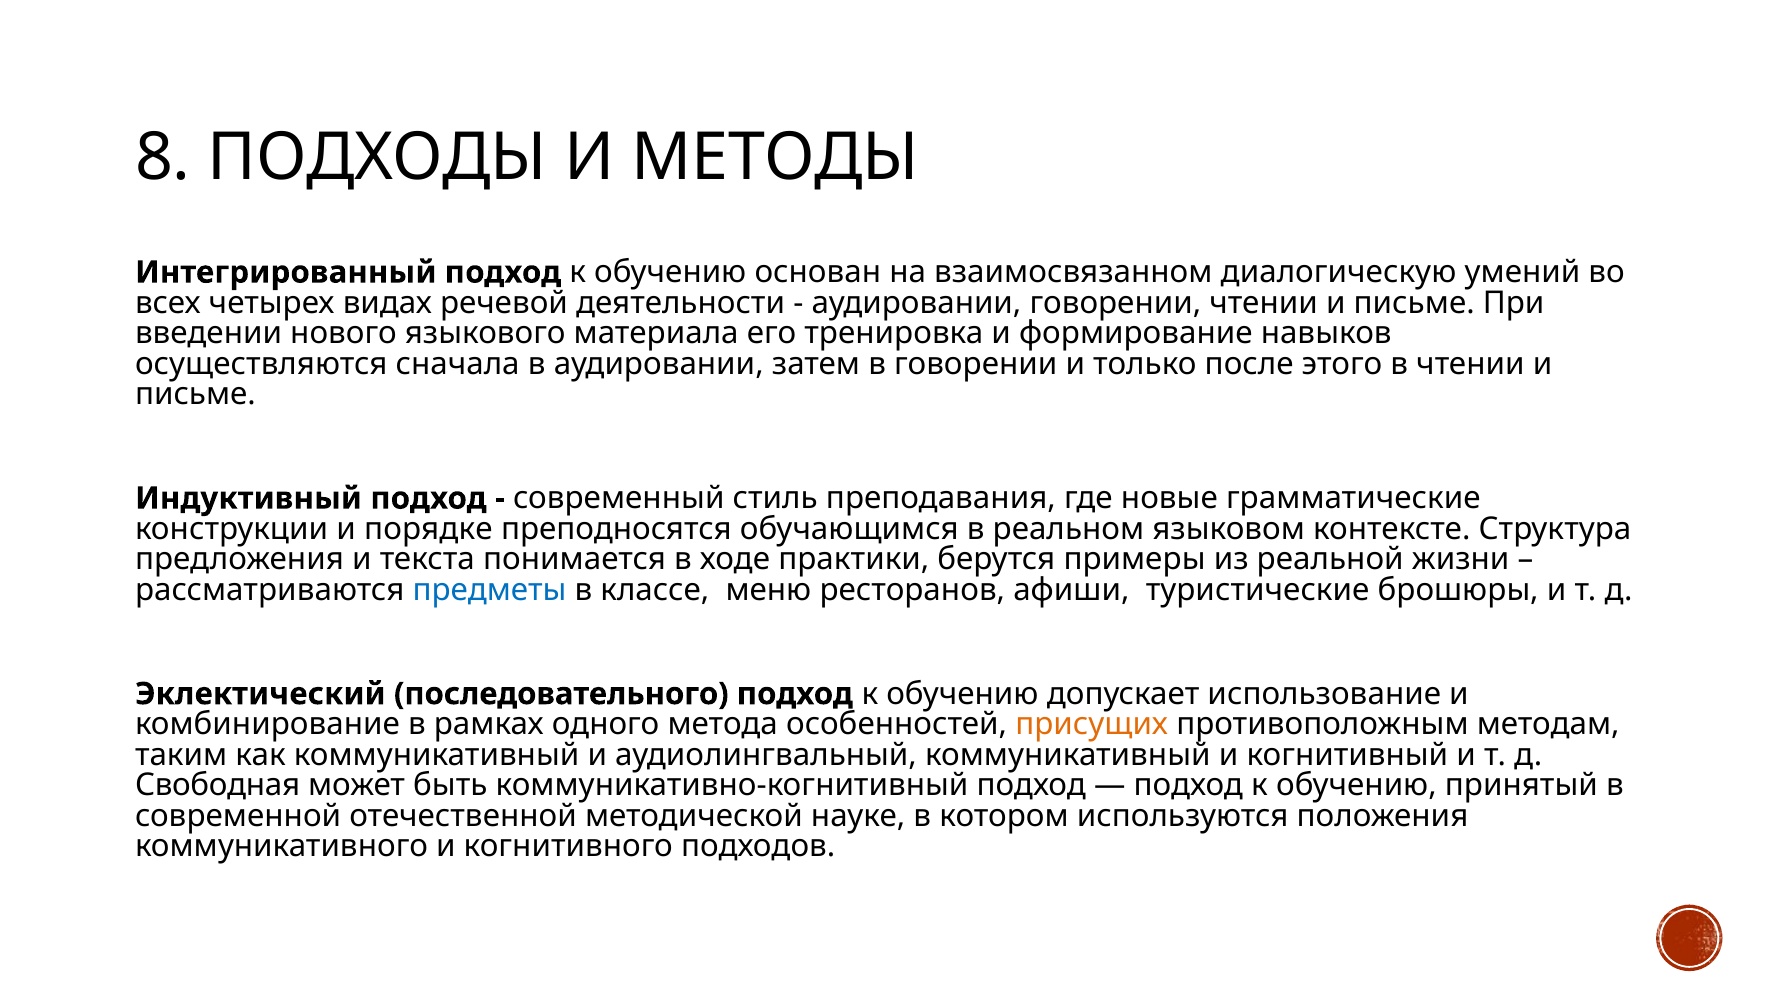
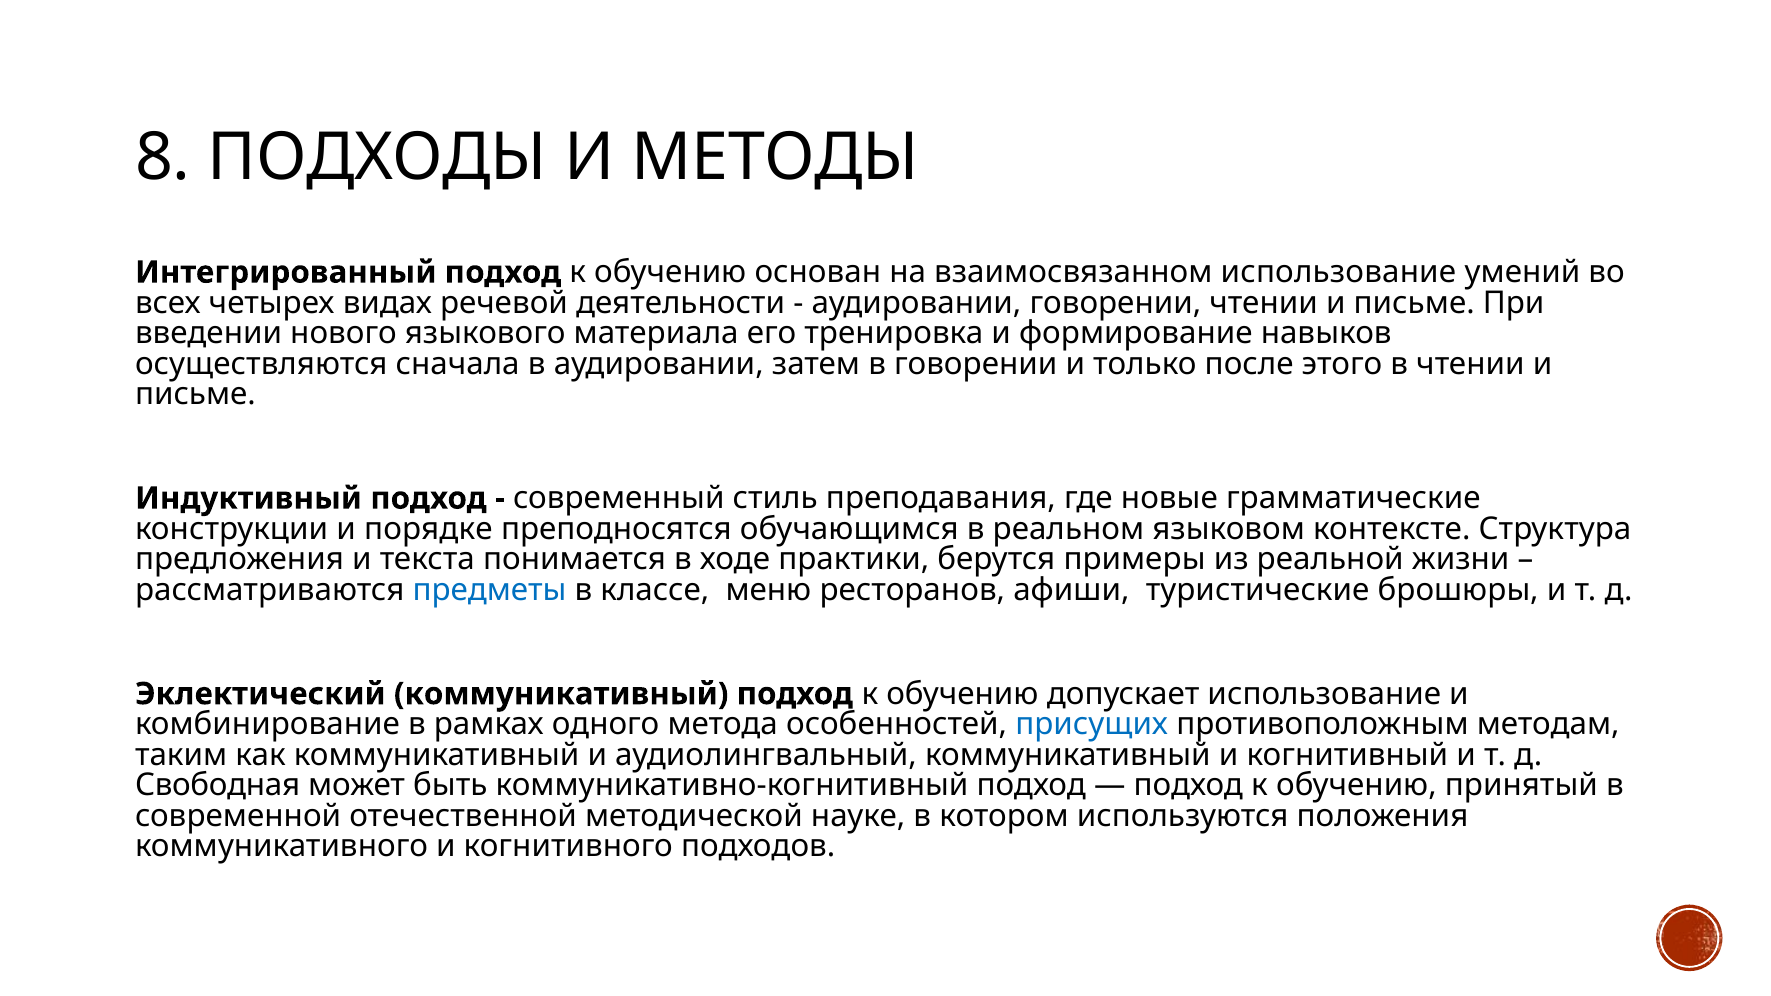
взаимосвязанном диалогическую: диалогическую -> использование (1338, 272)
Эклектический последовательного: последовательного -> коммуникативный (561, 694)
присущих colour: orange -> blue (1092, 725)
